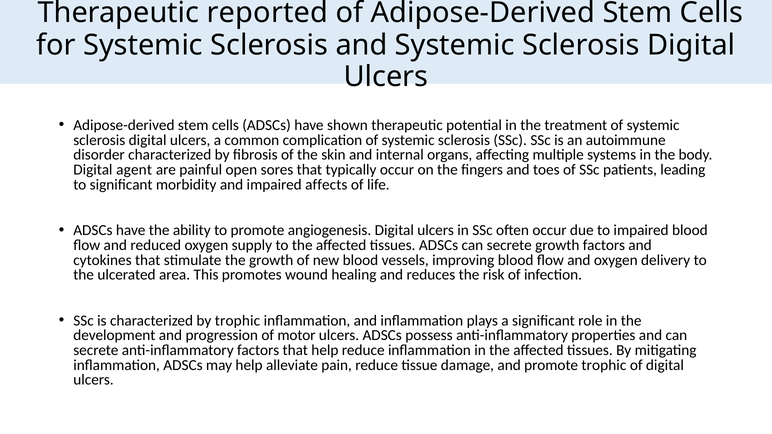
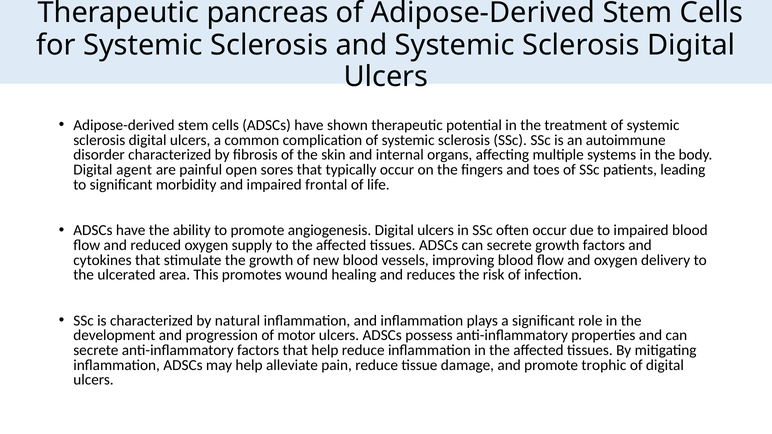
reported: reported -> pancreas (268, 13)
affects: affects -> frontal (326, 185)
by trophic: trophic -> natural (237, 321)
